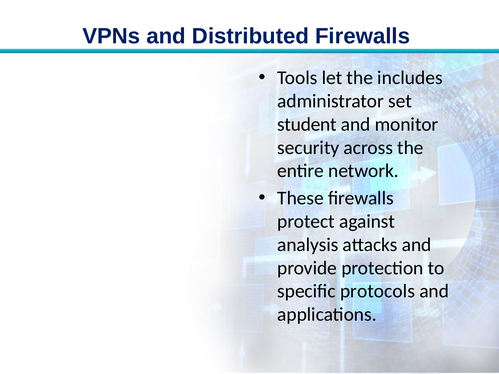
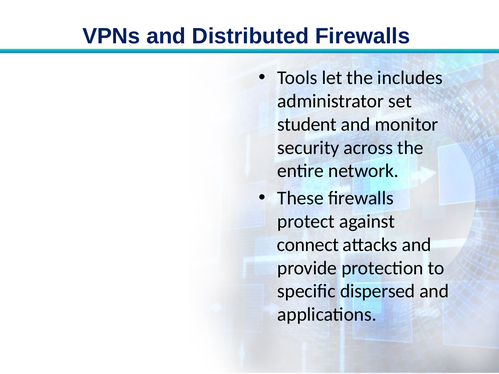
analysis: analysis -> connect (308, 245)
protocols: protocols -> dispersed (378, 291)
